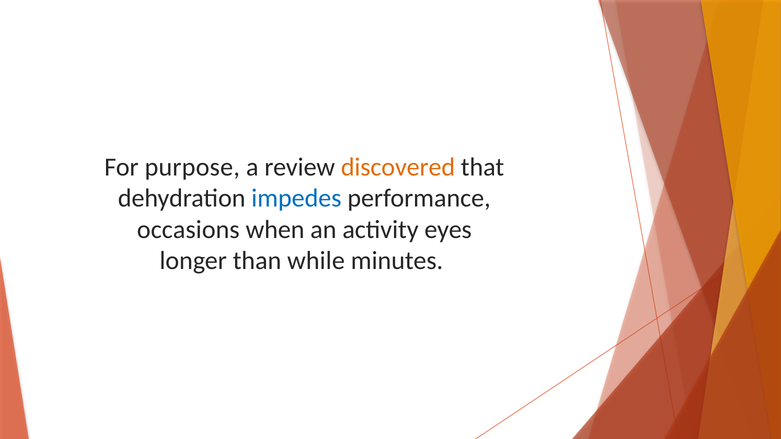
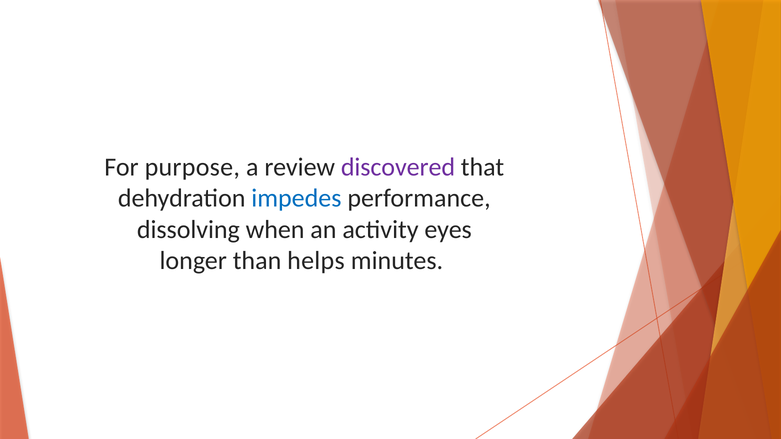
discovered colour: orange -> purple (398, 167)
occasions: occasions -> dissolving (188, 230)
while: while -> helps (316, 261)
